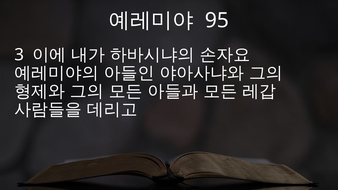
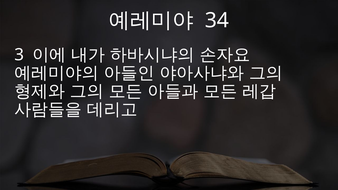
95: 95 -> 34 (217, 20)
